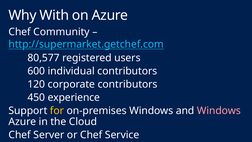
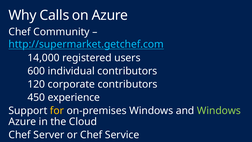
With: With -> Calls (54, 15)
80,577: 80,577 -> 14,000 (44, 58)
Windows colour: pink -> light green (219, 110)
